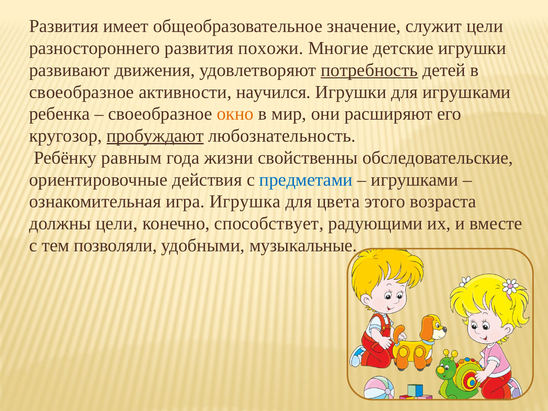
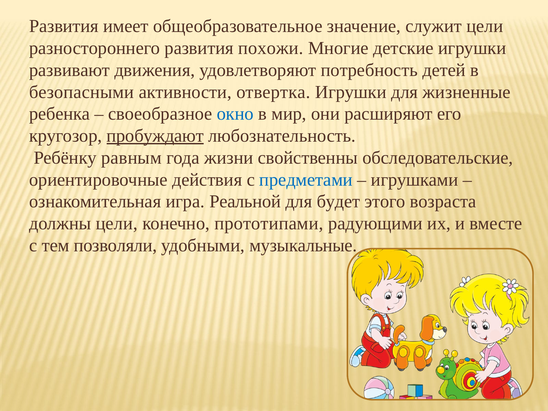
потребность underline: present -> none (369, 70)
своеобразное: своеобразное -> безопасными (82, 92)
научился: научился -> отвертка (273, 92)
для игрушками: игрушками -> жизненные (467, 92)
окно colour: orange -> blue (235, 114)
Игрушка: Игрушка -> Реальной (245, 202)
цвета: цвета -> будет (338, 202)
способствует: способствует -> прототипами (269, 224)
